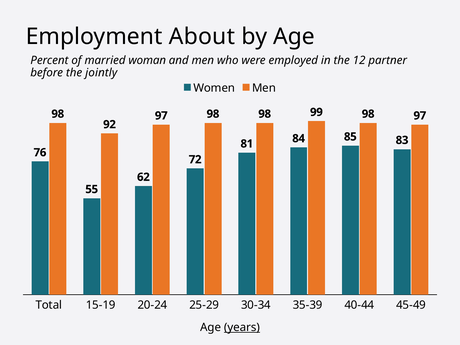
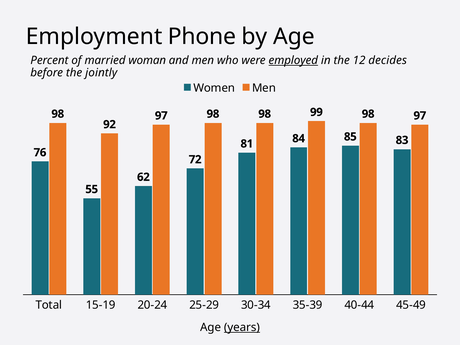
About: About -> Phone (202, 36)
employed underline: none -> present (293, 60)
partner: partner -> decides (388, 60)
